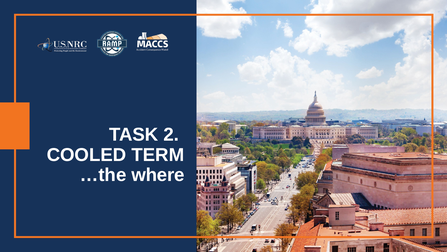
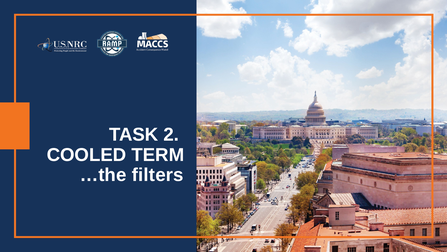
where: where -> filters (158, 175)
